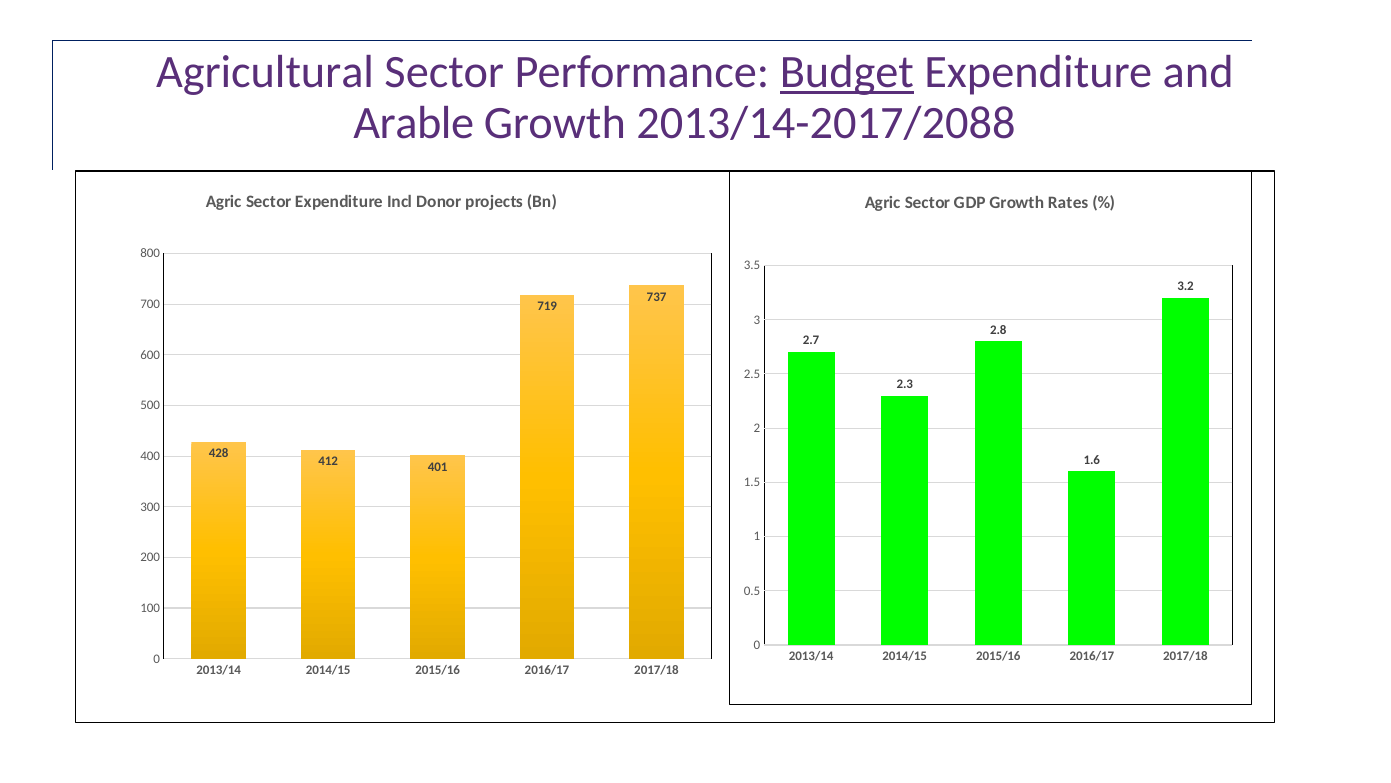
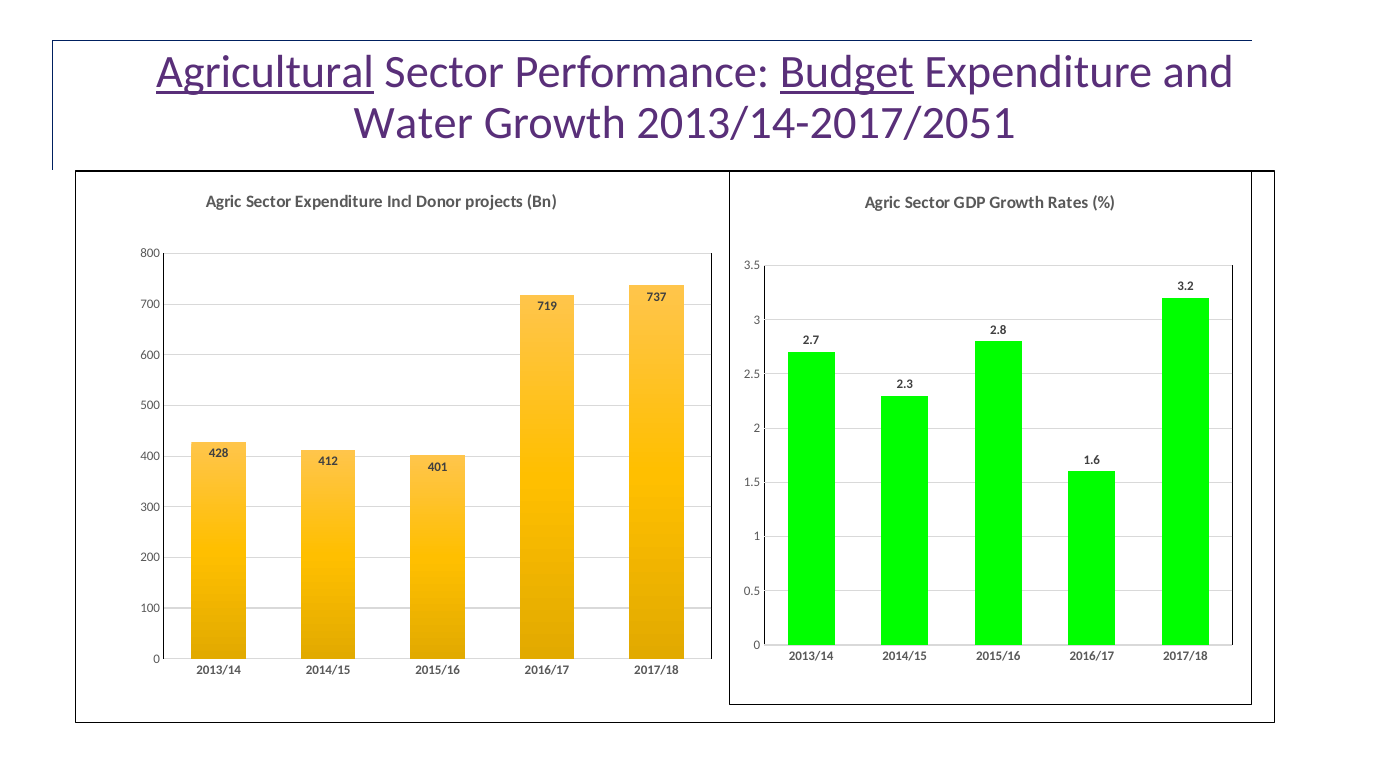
Agricultural underline: none -> present (265, 72)
Arable: Arable -> Water (413, 123)
2013/14-2017/2088: 2013/14-2017/2088 -> 2013/14-2017/2051 (826, 123)
